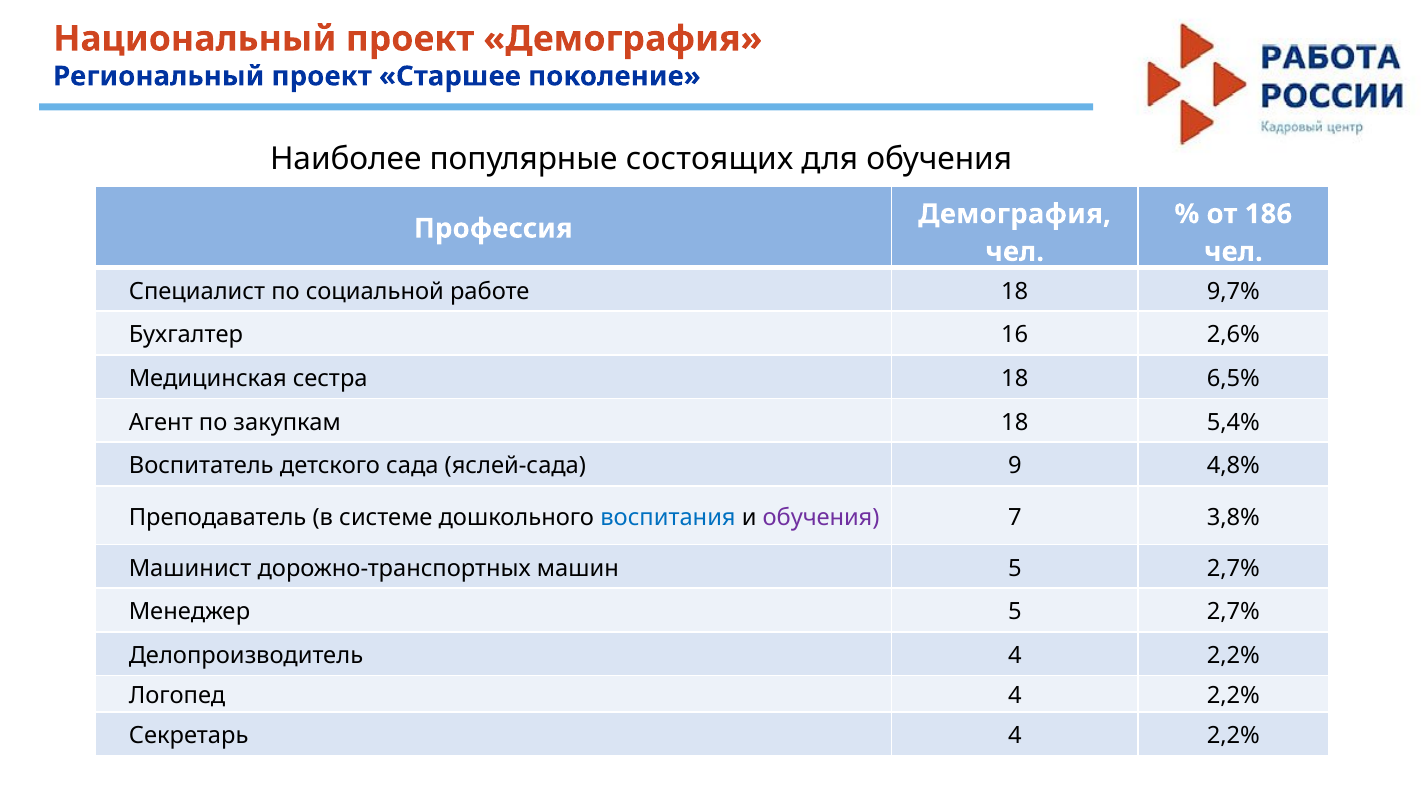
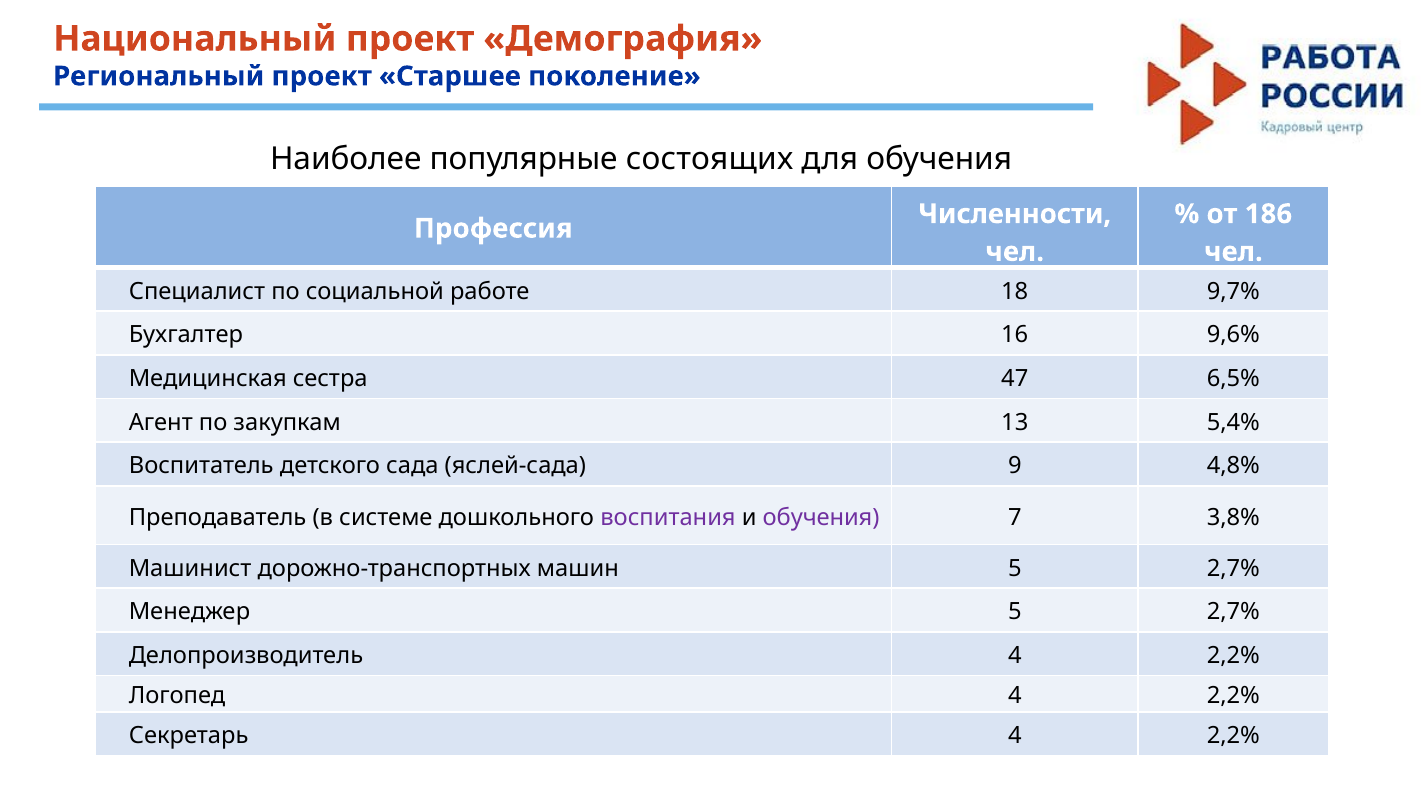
Демография: Демография -> Численности (1015, 214)
2,6%: 2,6% -> 9,6% (1233, 335)
сестра 18: 18 -> 47 (1015, 379)
закупкам 18: 18 -> 13 (1015, 422)
воспитания colour: blue -> purple (668, 517)
